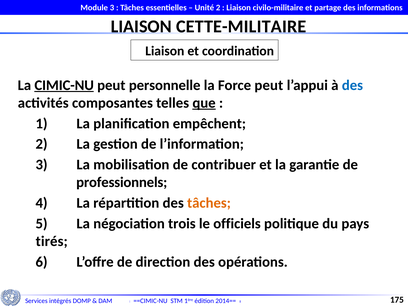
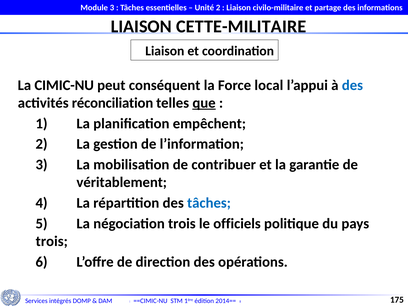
CIMIC-NU underline: present -> none (64, 85)
personnelle: personnelle -> conséquent (165, 85)
Force peut: peut -> local (269, 85)
composantes: composantes -> réconciliation (113, 103)
professionnels: professionnels -> véritablement (122, 182)
tâches colour: orange -> blue (209, 203)
tirés: tirés -> trois (52, 241)
